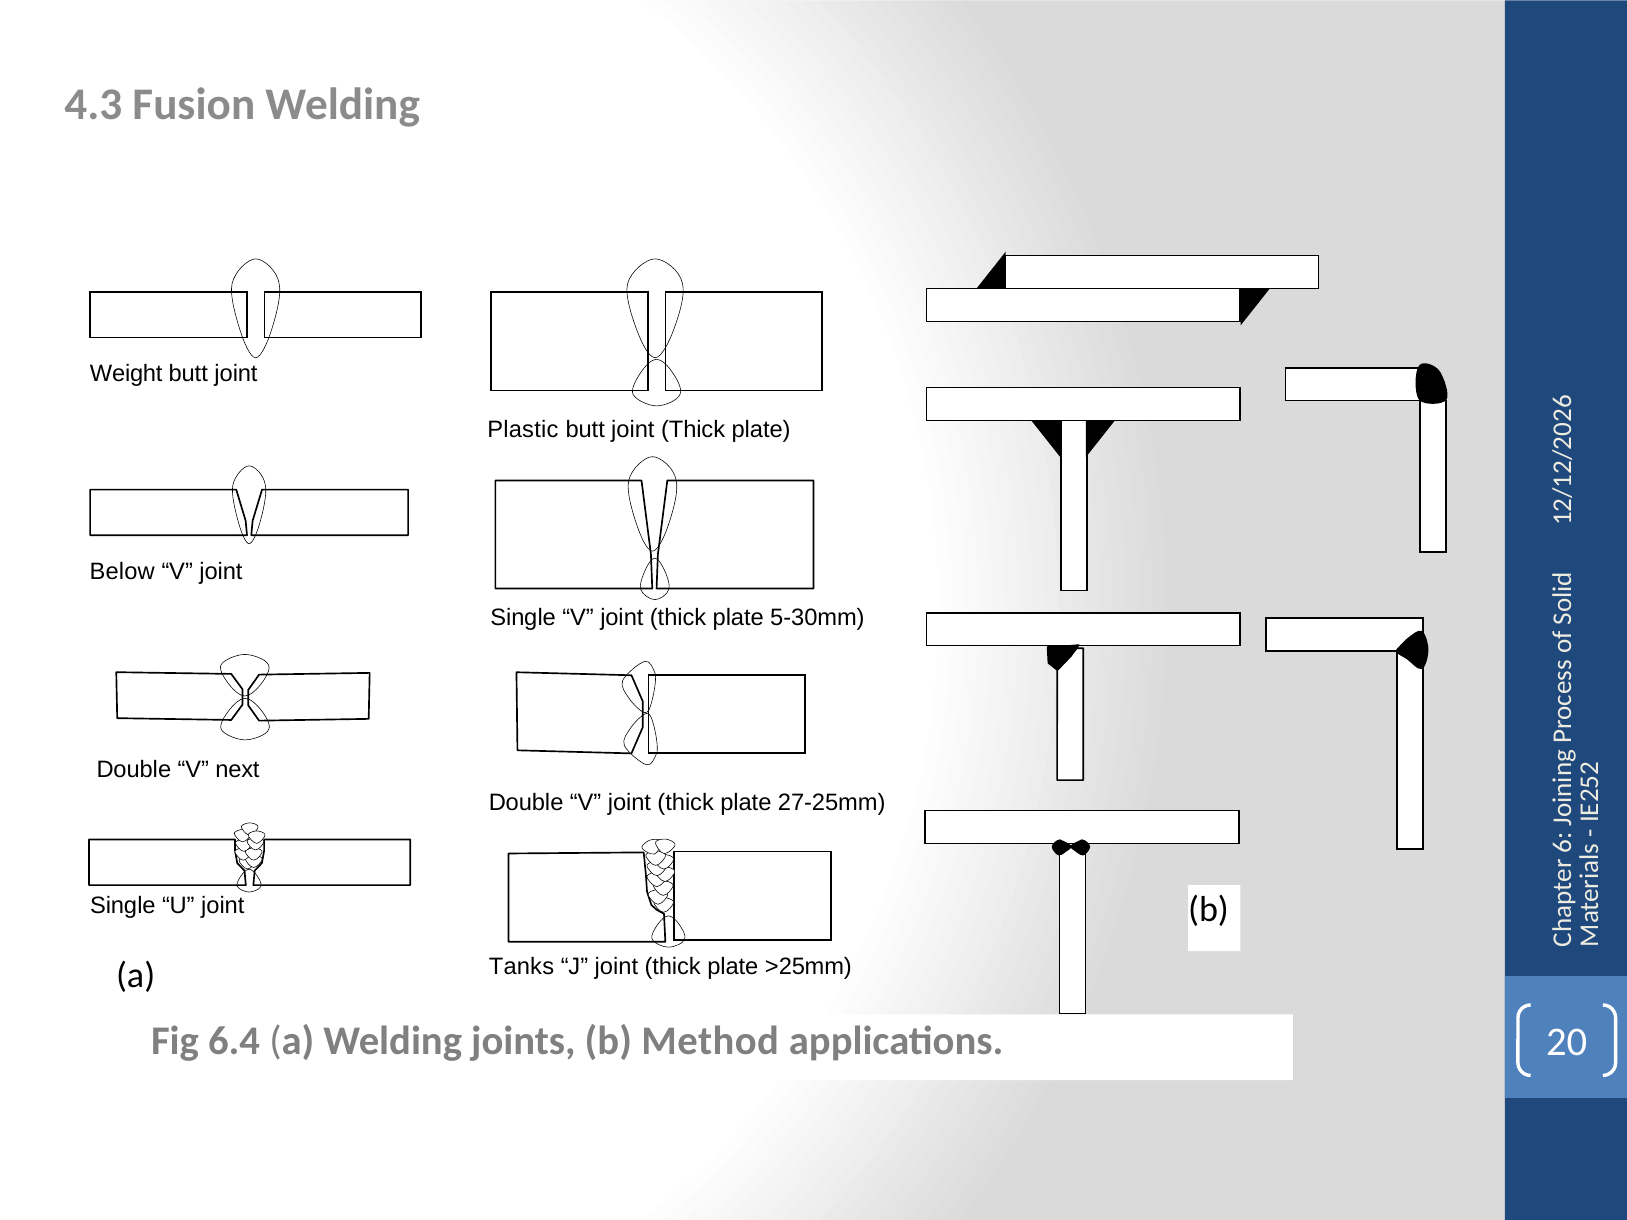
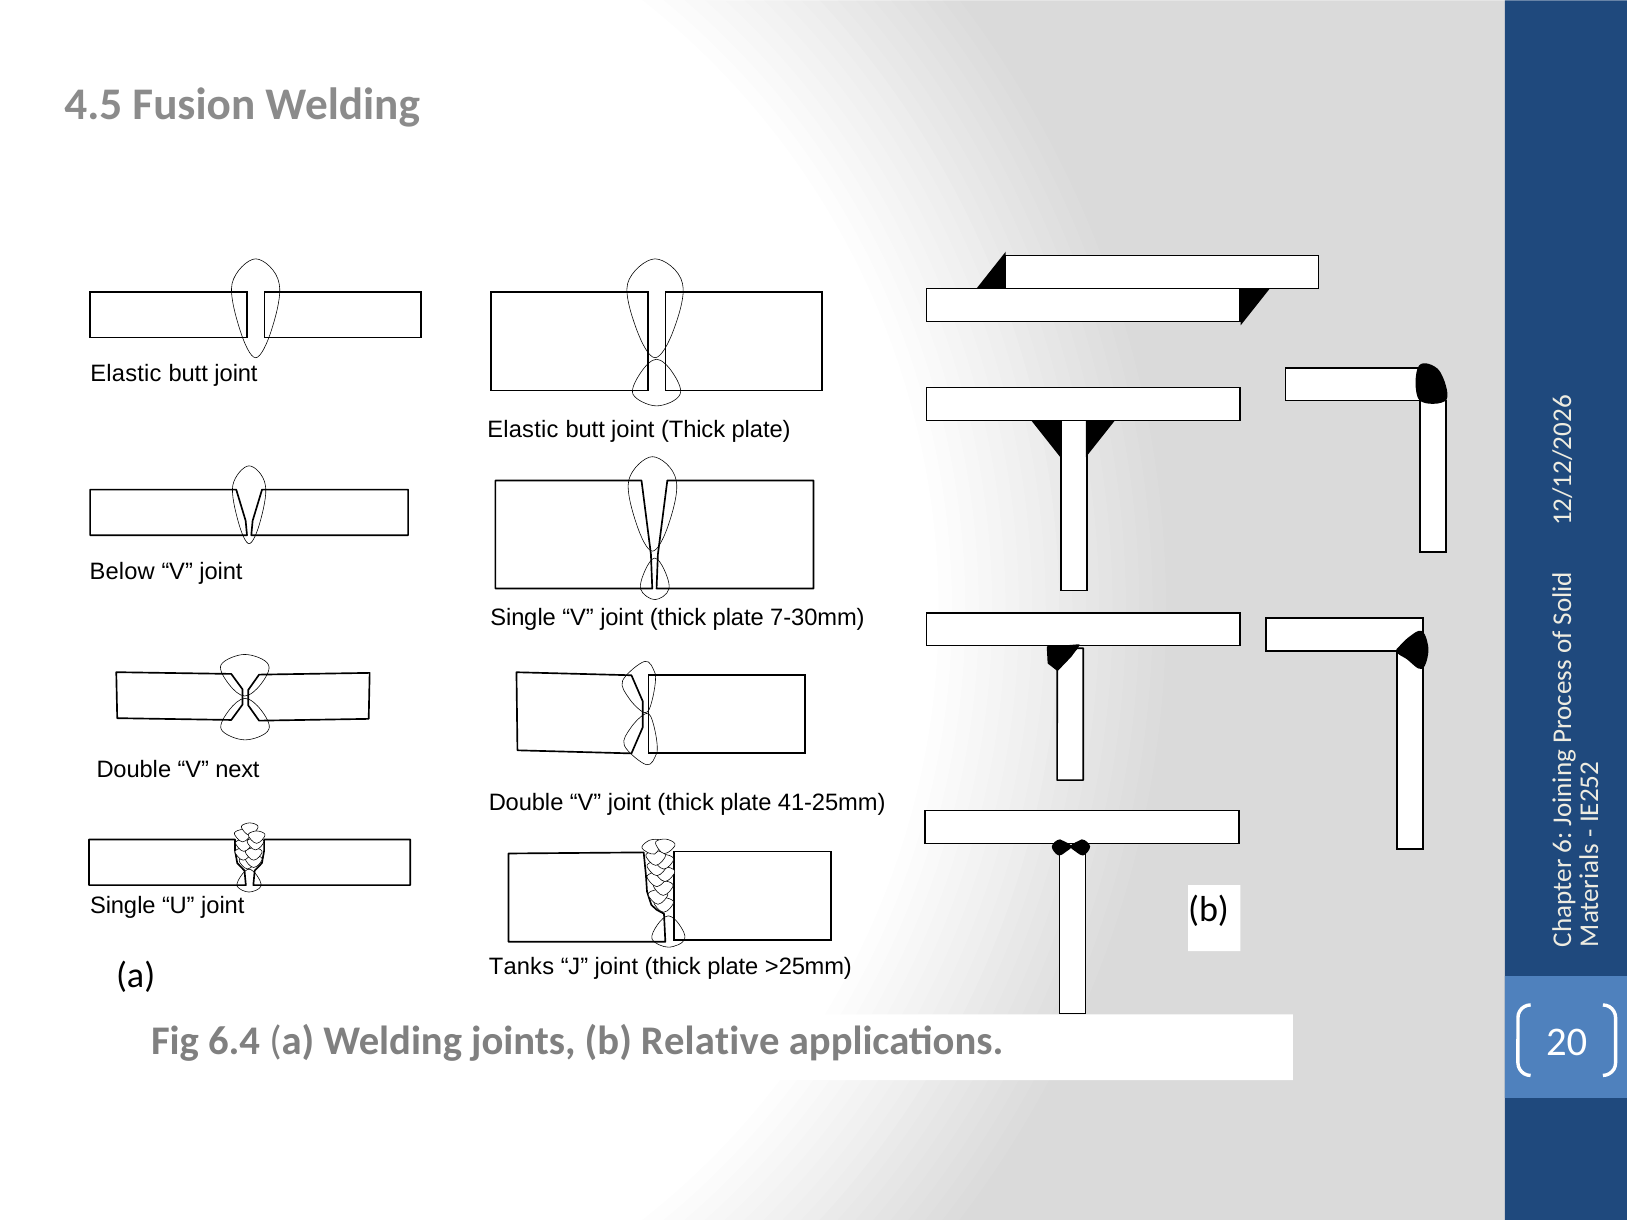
4.3: 4.3 -> 4.5 (93, 104)
Weight: Weight -> Elastic (126, 374)
Plastic: Plastic -> Elastic (523, 429)
5-30mm: 5-30mm -> 7-30mm (817, 618)
27-25mm: 27-25mm -> 41-25mm (832, 802)
Method: Method -> Relative (710, 1042)
